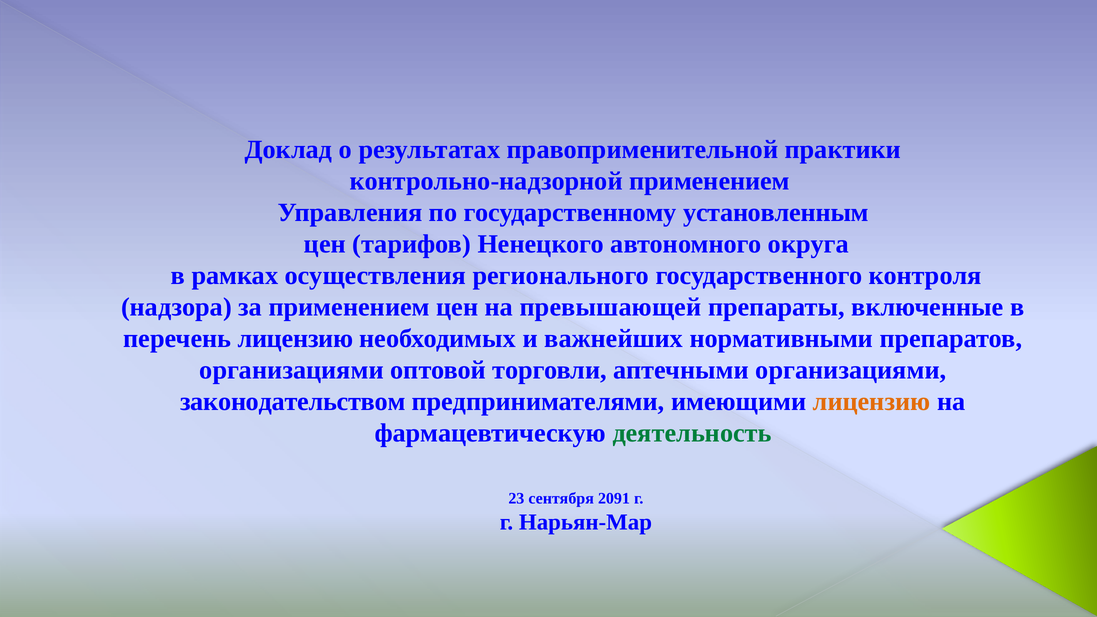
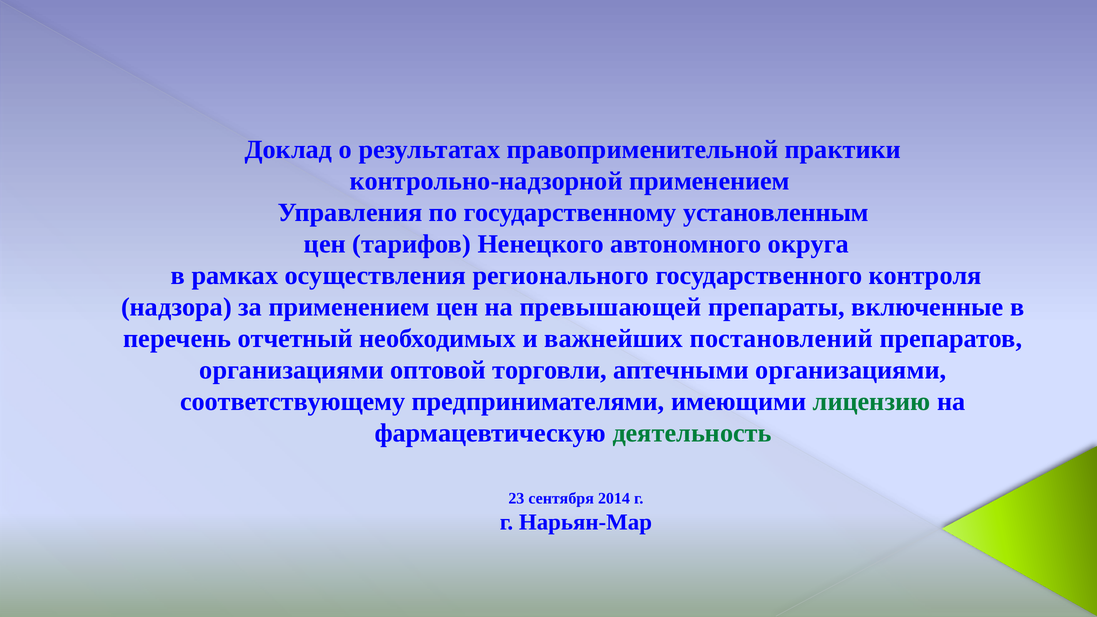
перечень лицензию: лицензию -> отчетный (295, 339)
нормативными: нормативными -> постановлений (781, 339)
законодательством: законодательством -> соответствующему (293, 402)
лицензию colour: orange -> green (872, 402)
2091: 2091 -> 2014 (614, 498)
